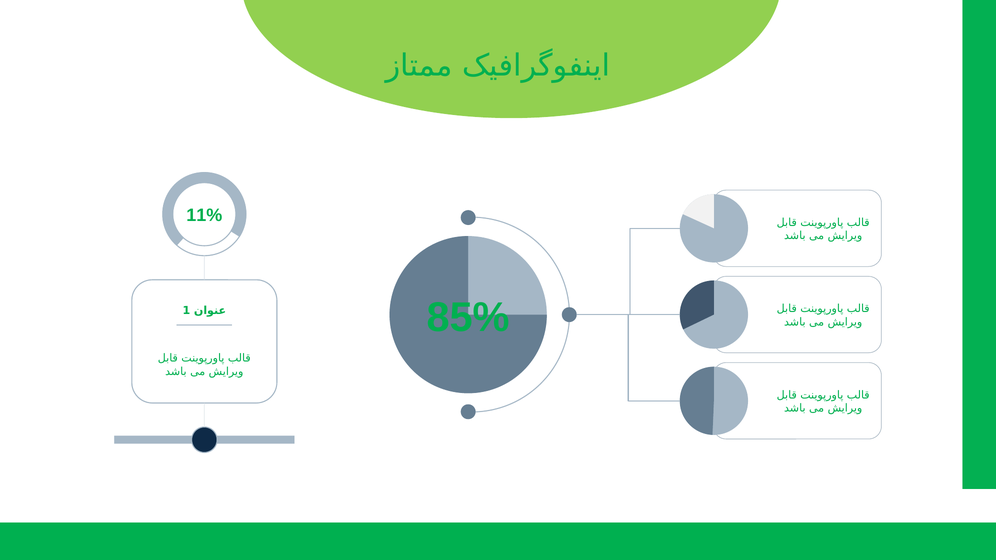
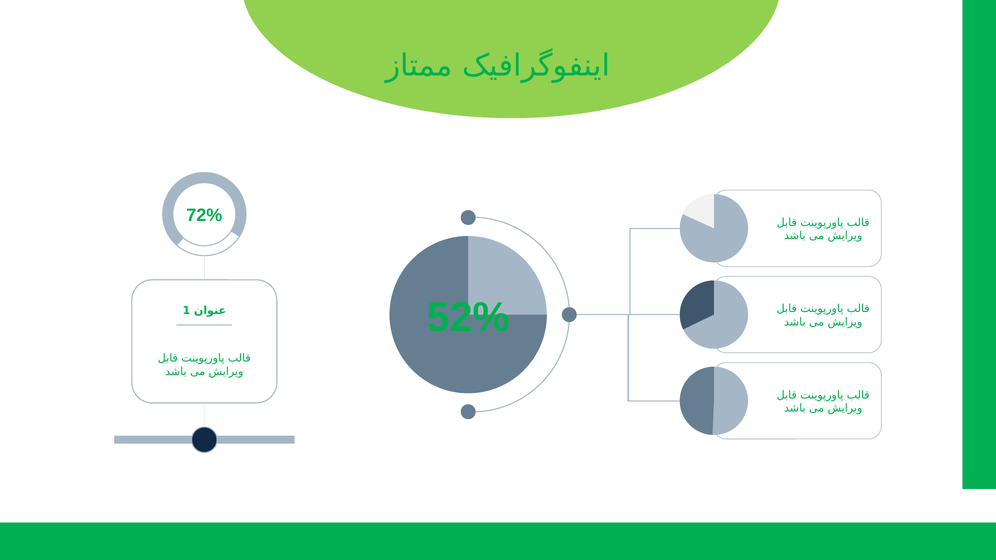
11%: 11% -> 72% (204, 216)
85%: 85% -> 52% (468, 318)
